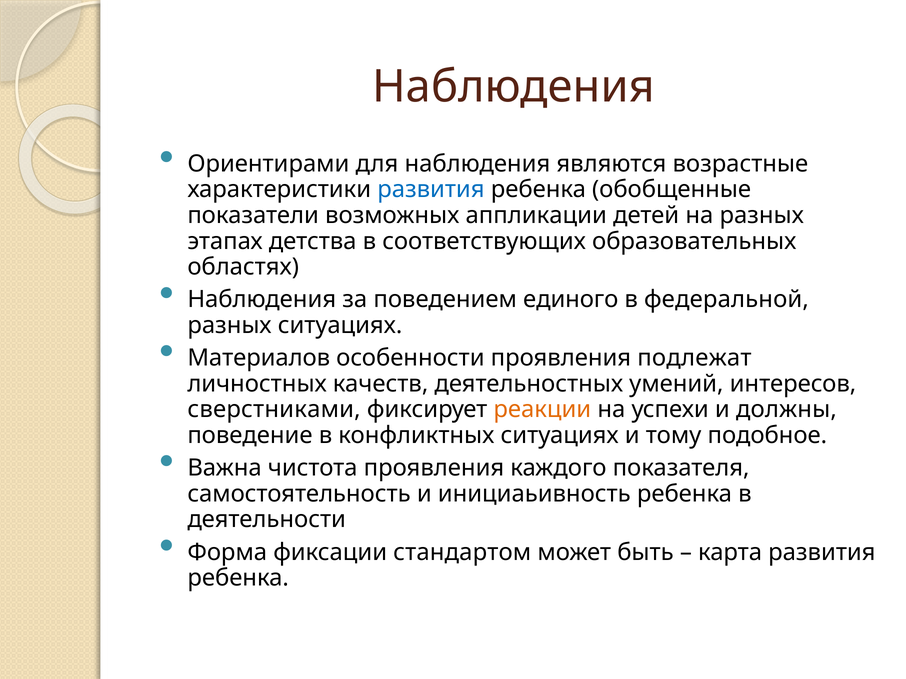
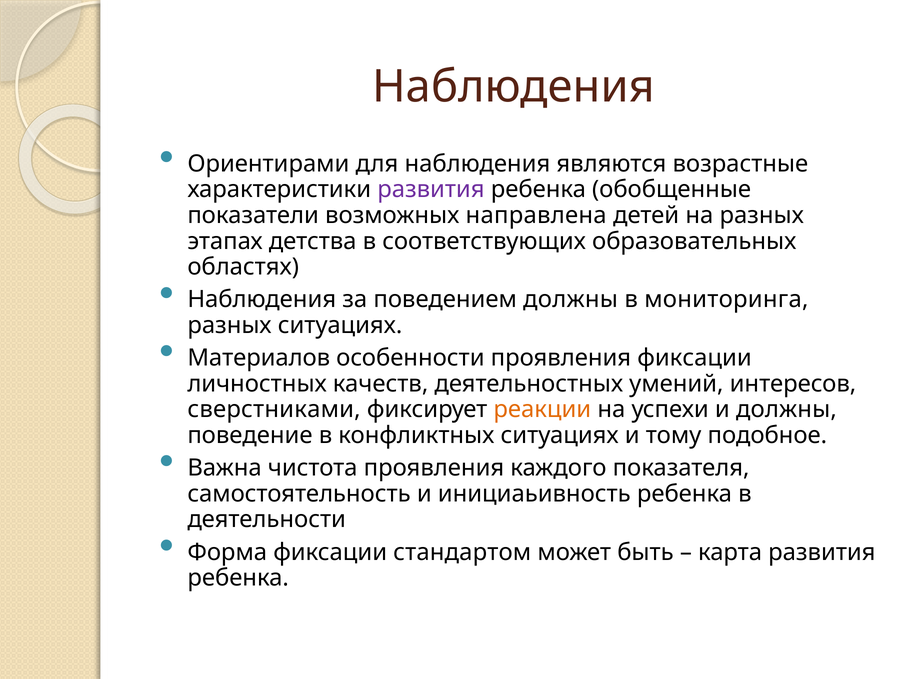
развития colour: blue -> purple (431, 190)
аппликации: аппликации -> направлена (536, 216)
поведением единого: единого -> должны (571, 300)
федеральной: федеральной -> мониторинга (726, 300)
проявления подлежат: подлежат -> фиксации (695, 358)
